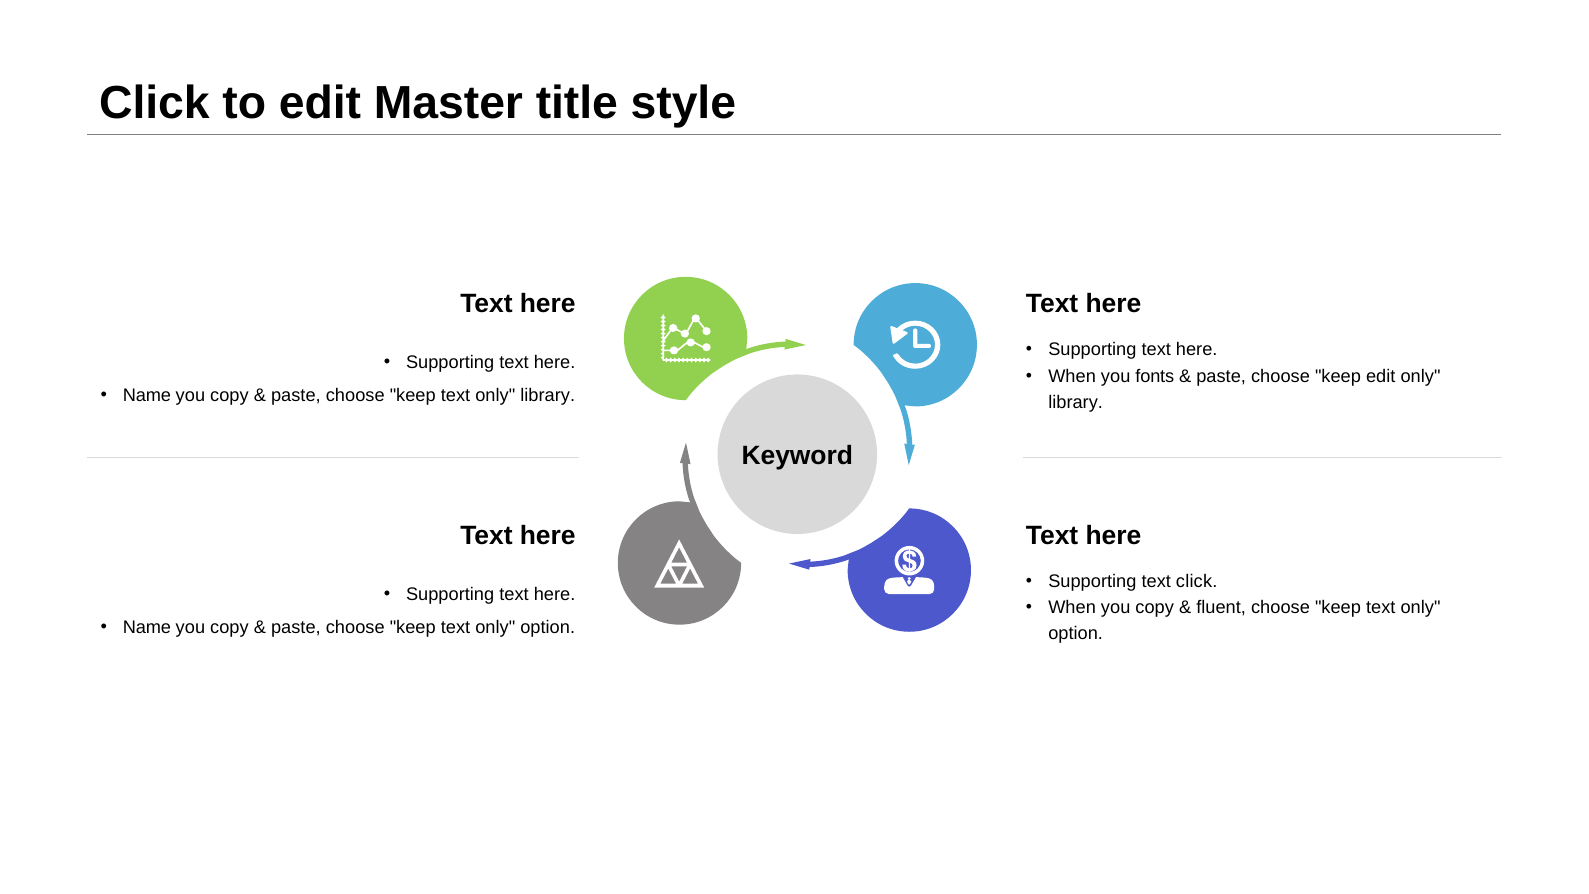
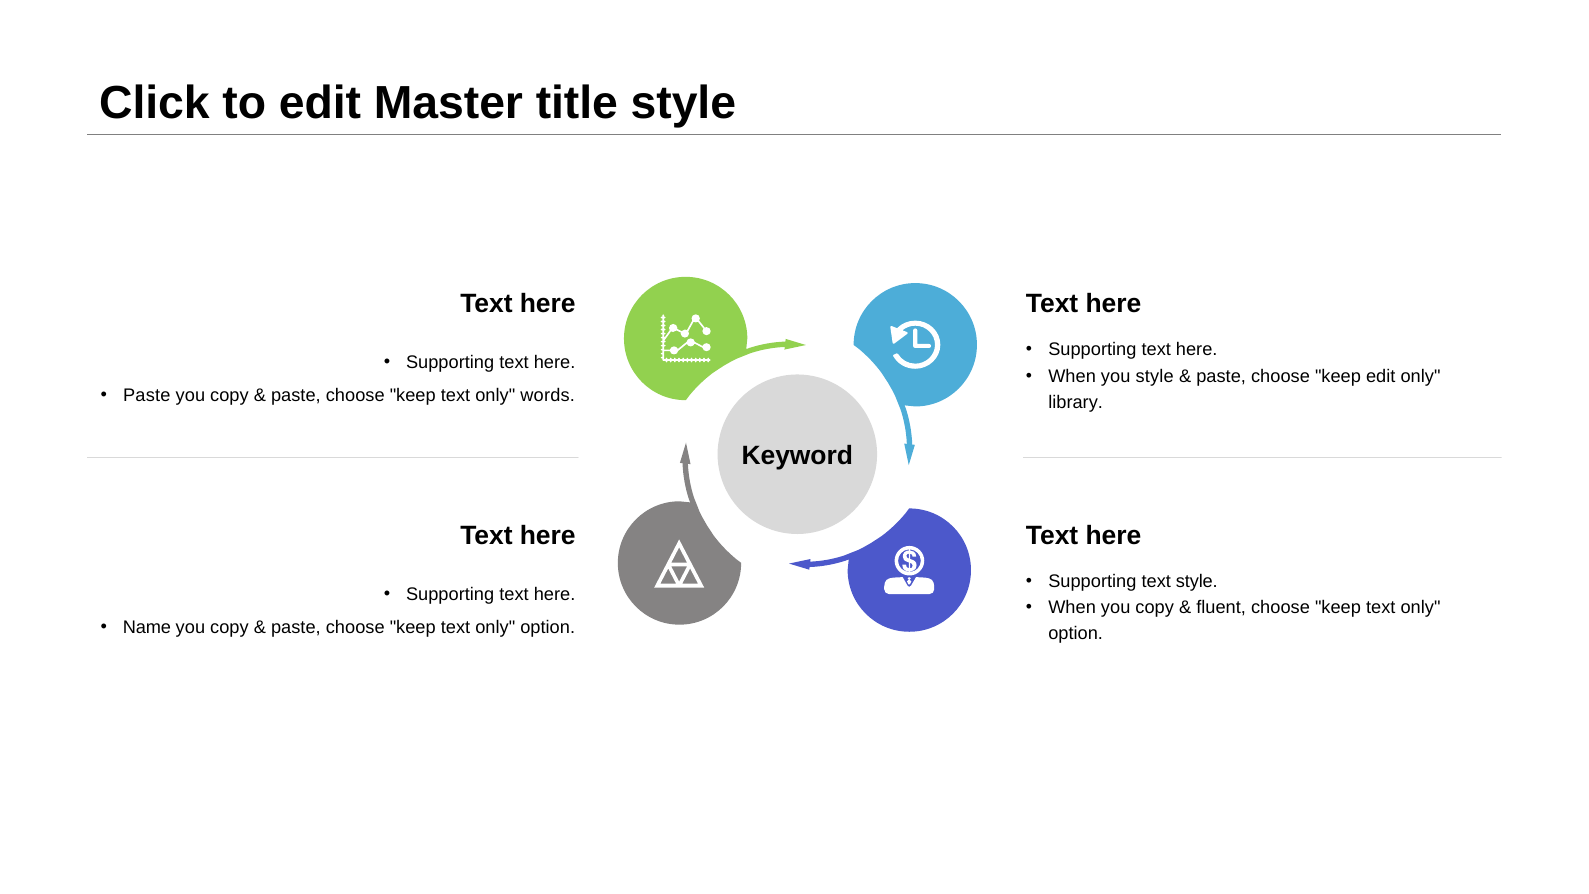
you fonts: fonts -> style (1155, 376)
Name: Name -> Paste (147, 396)
text only library: library -> words (548, 396)
text click: click -> style (1197, 581)
